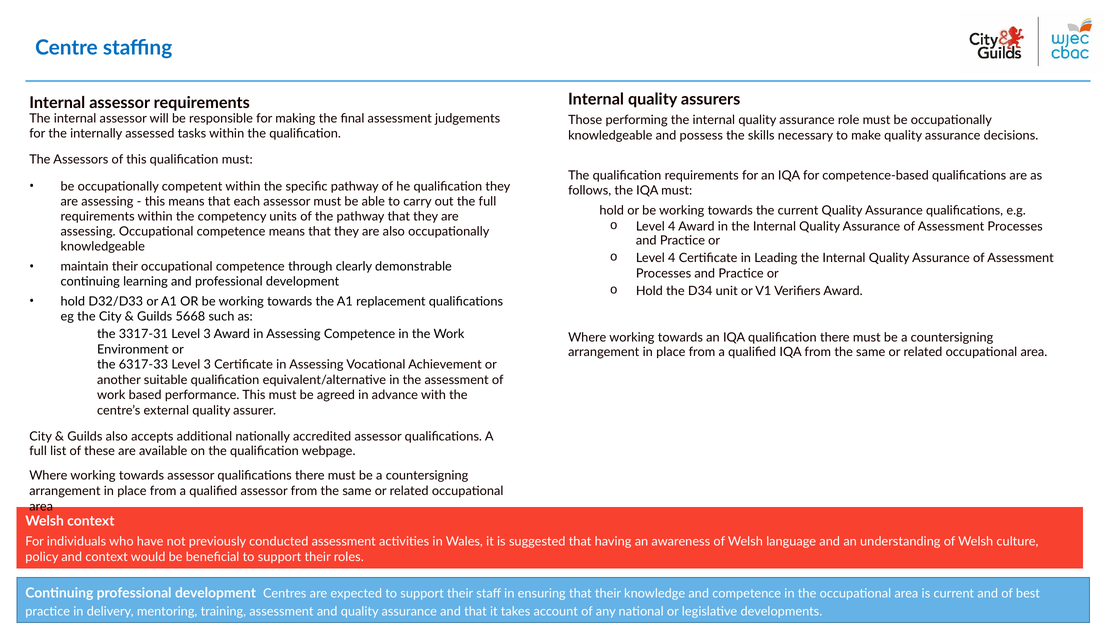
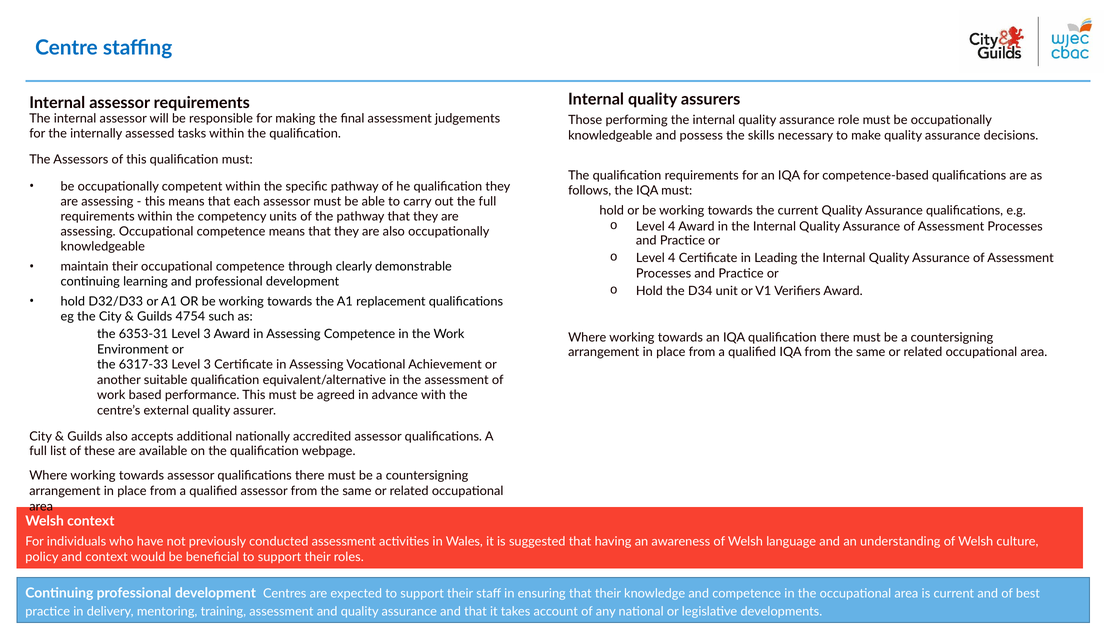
5668: 5668 -> 4754 (190, 316)
3317-31: 3317-31 -> 6353-31 (143, 334)
